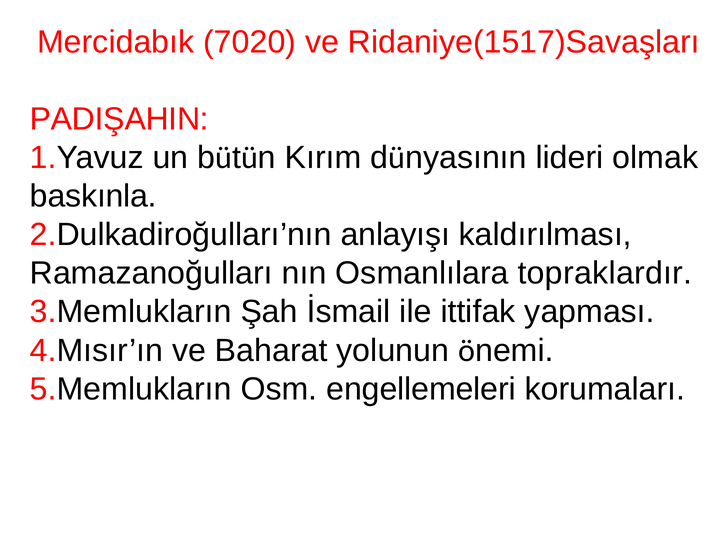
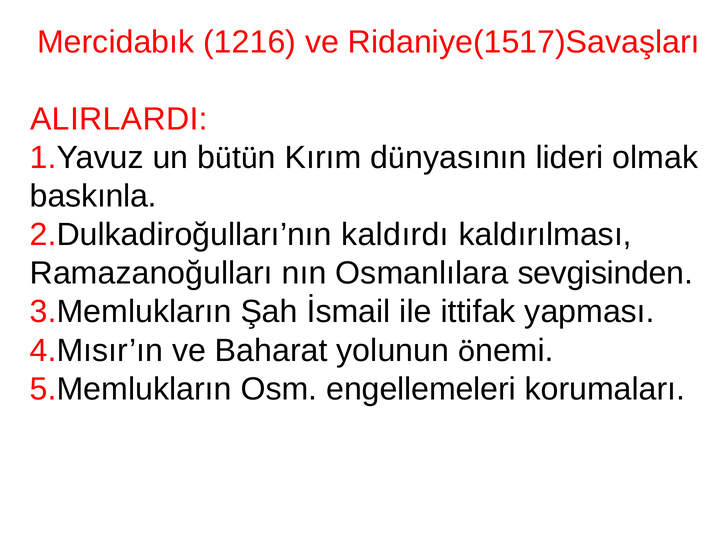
7020: 7020 -> 1216 (250, 42)
PADIŞAHIN: PADIŞAHIN -> ALIRLARDI (119, 119)
anlayışı: anlayışı -> kaldırdı (395, 235)
topraklardır: topraklardır -> sevgisinden (605, 273)
